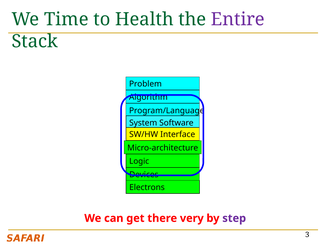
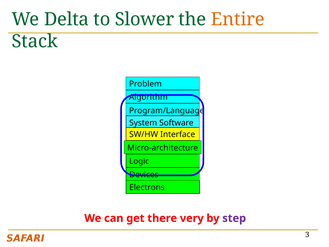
Time: Time -> Delta (66, 19)
Health: Health -> Slower (145, 19)
Entire colour: purple -> orange (238, 19)
